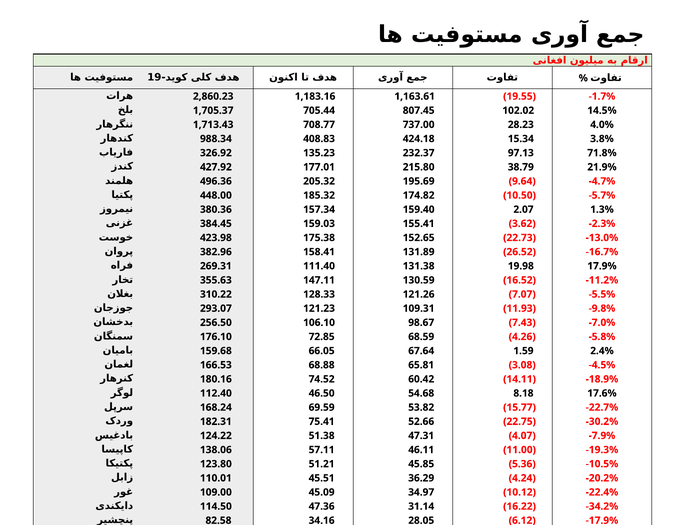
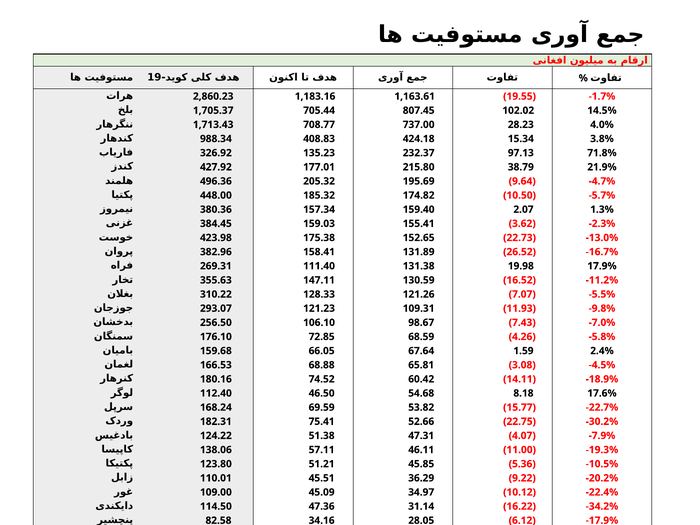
4.24: 4.24 -> 9.22 (522, 478)
